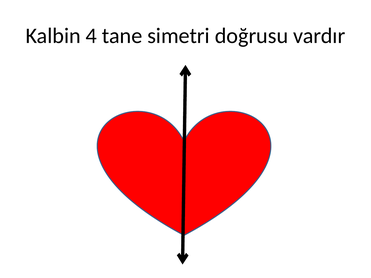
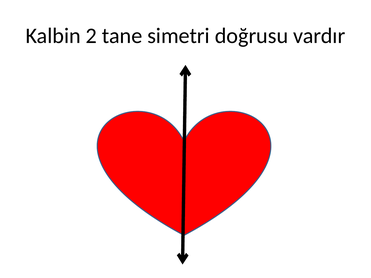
4: 4 -> 2 (91, 36)
